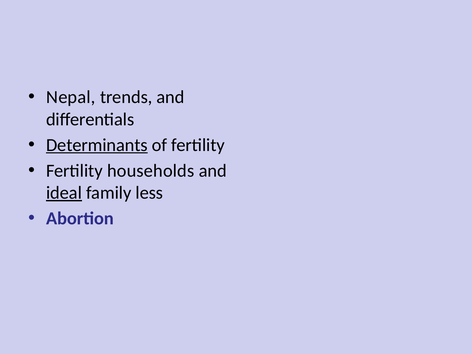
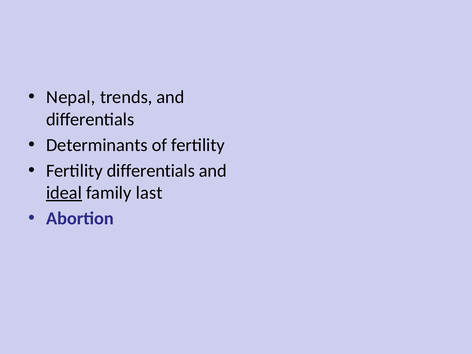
Determinants underline: present -> none (97, 145)
Fertility households: households -> differentials (151, 171)
less: less -> last (149, 193)
